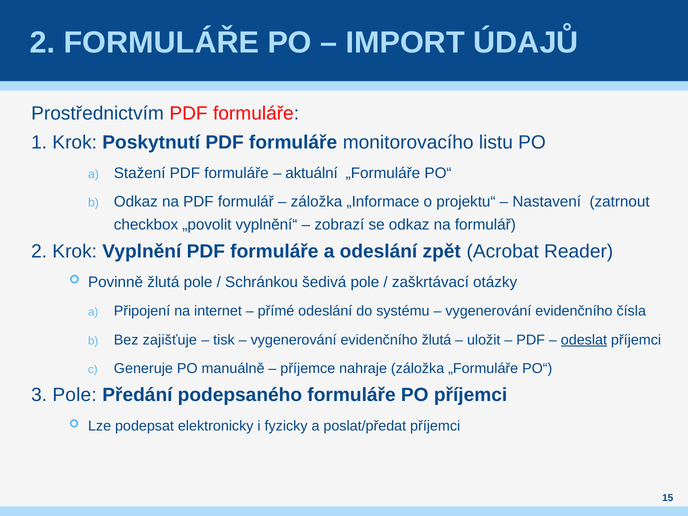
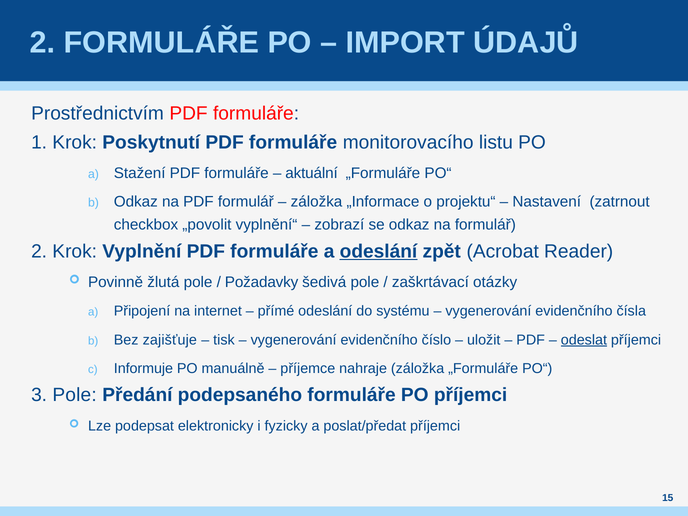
odeslání underline: none -> present (378, 251)
Schránkou: Schránkou -> Požadavky (262, 282)
evidenčního žlutá: žlutá -> číslo (436, 340)
Generuje: Generuje -> Informuje (143, 369)
